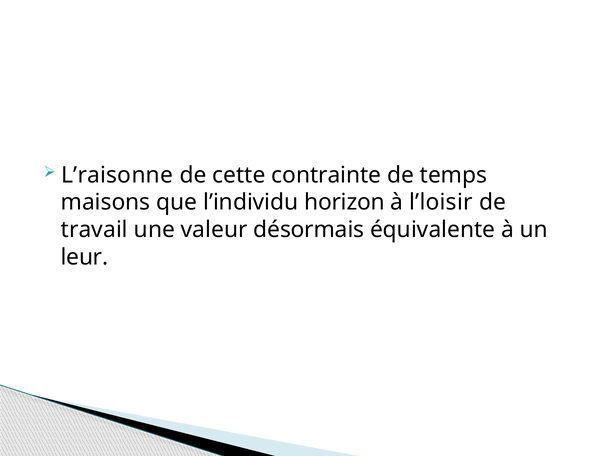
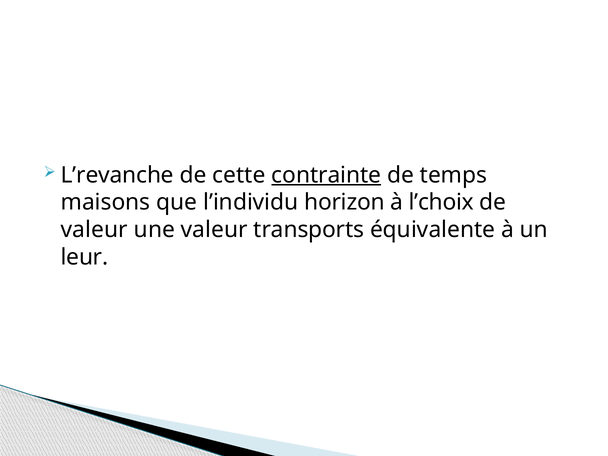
L’raisonne: L’raisonne -> L’revanche (117, 175)
contrainte underline: none -> present (326, 175)
l’loisir: l’loisir -> l’choix (441, 202)
travail: travail -> valeur (94, 230)
désormais: désormais -> transports (309, 230)
